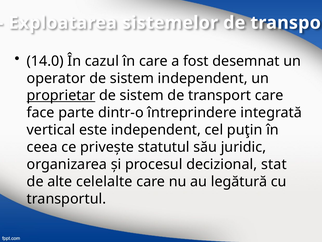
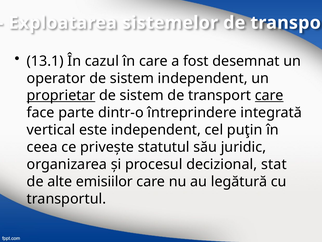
14.0: 14.0 -> 13.1 (45, 61)
care underline: none -> present (269, 95)
celelalte: celelalte -> emisiilor (104, 181)
